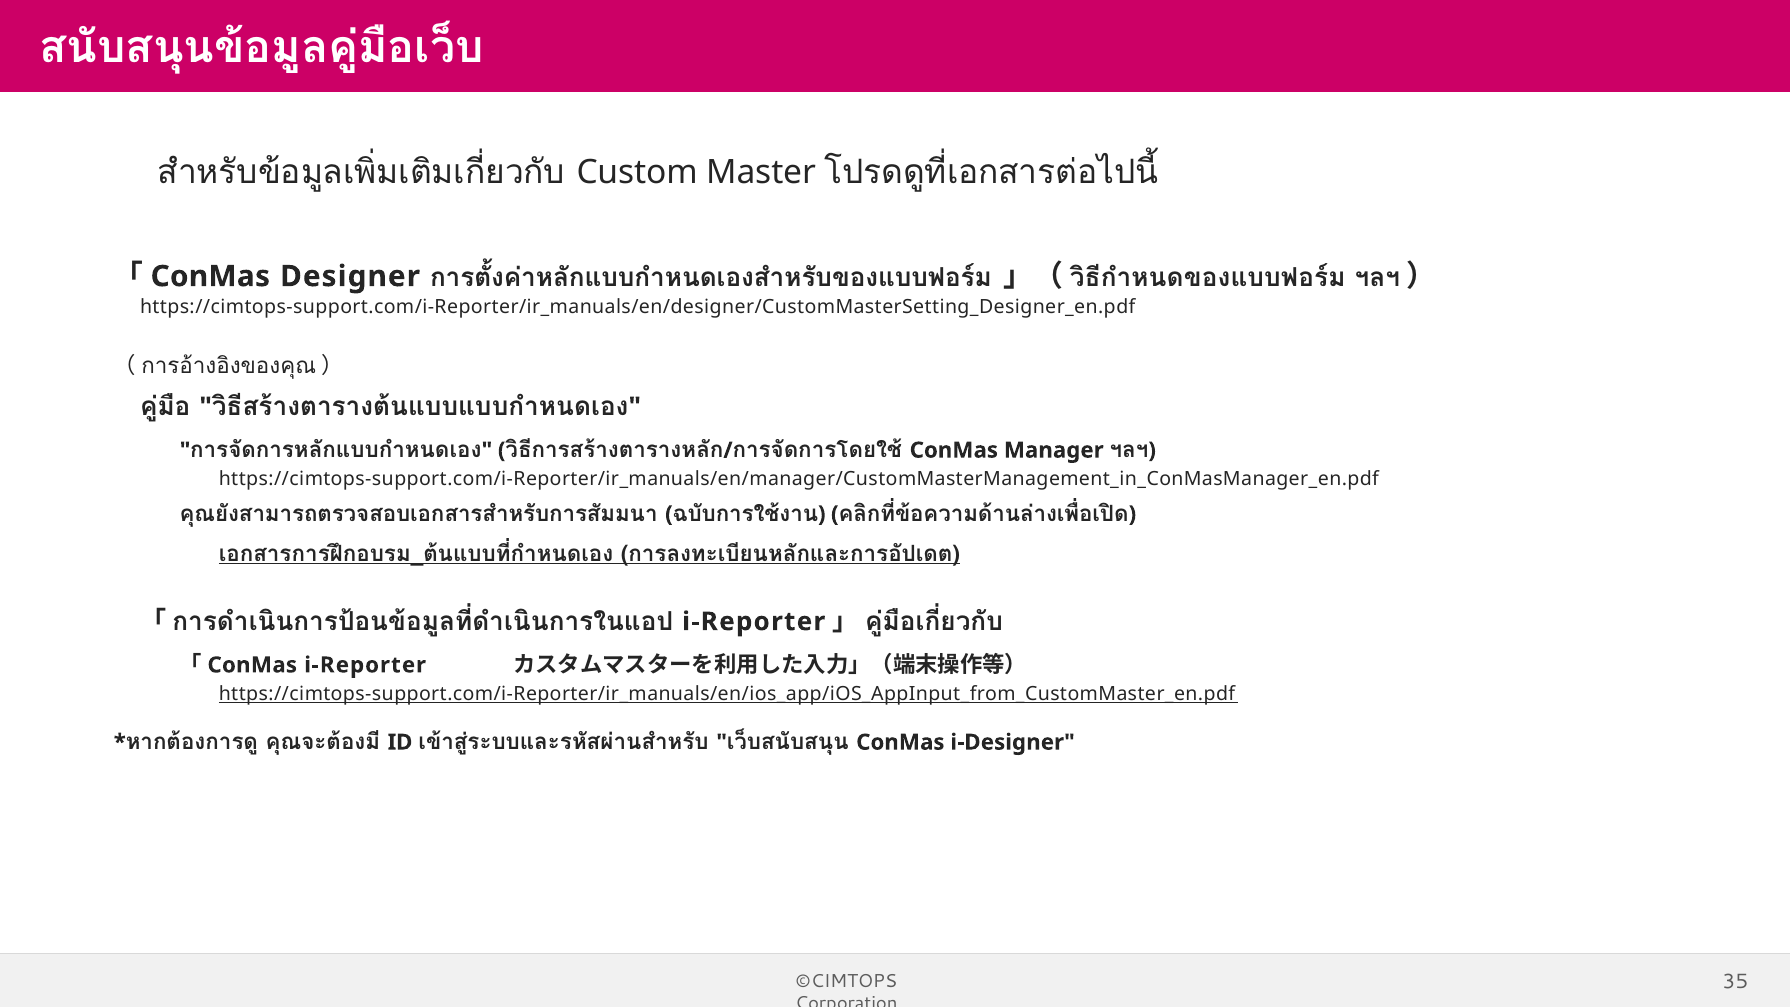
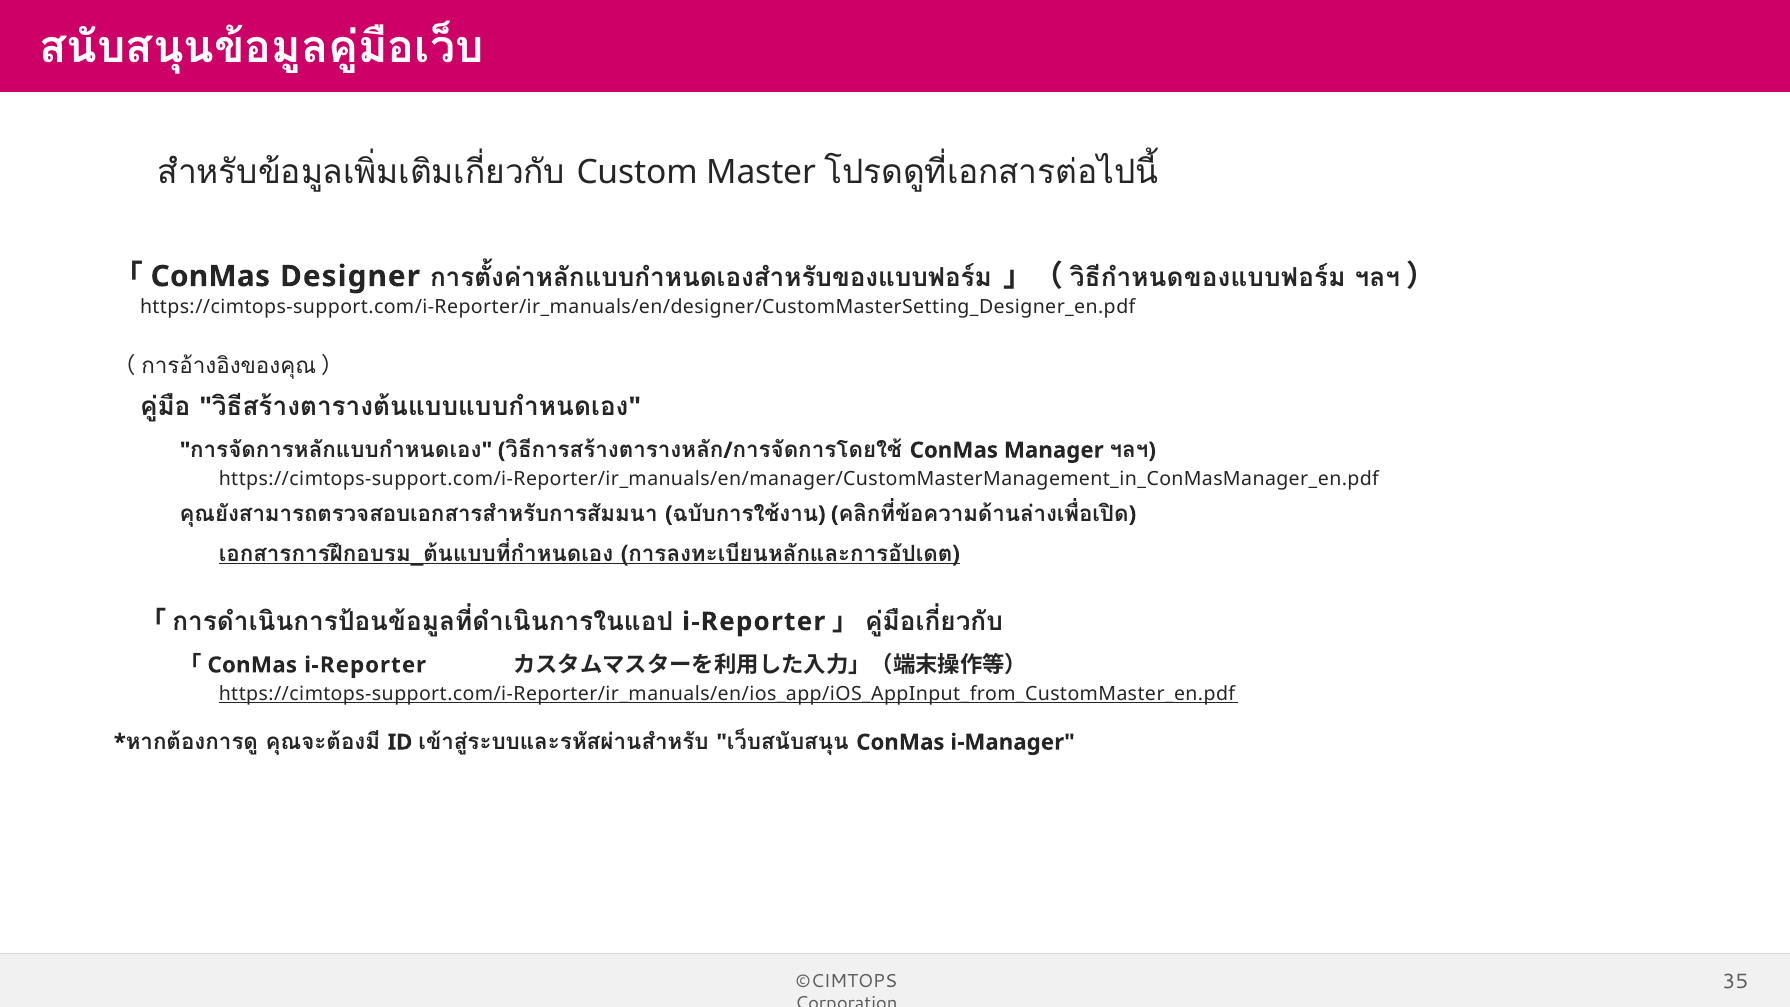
i-Designer: i-Designer -> i-Manager (1013, 742)
